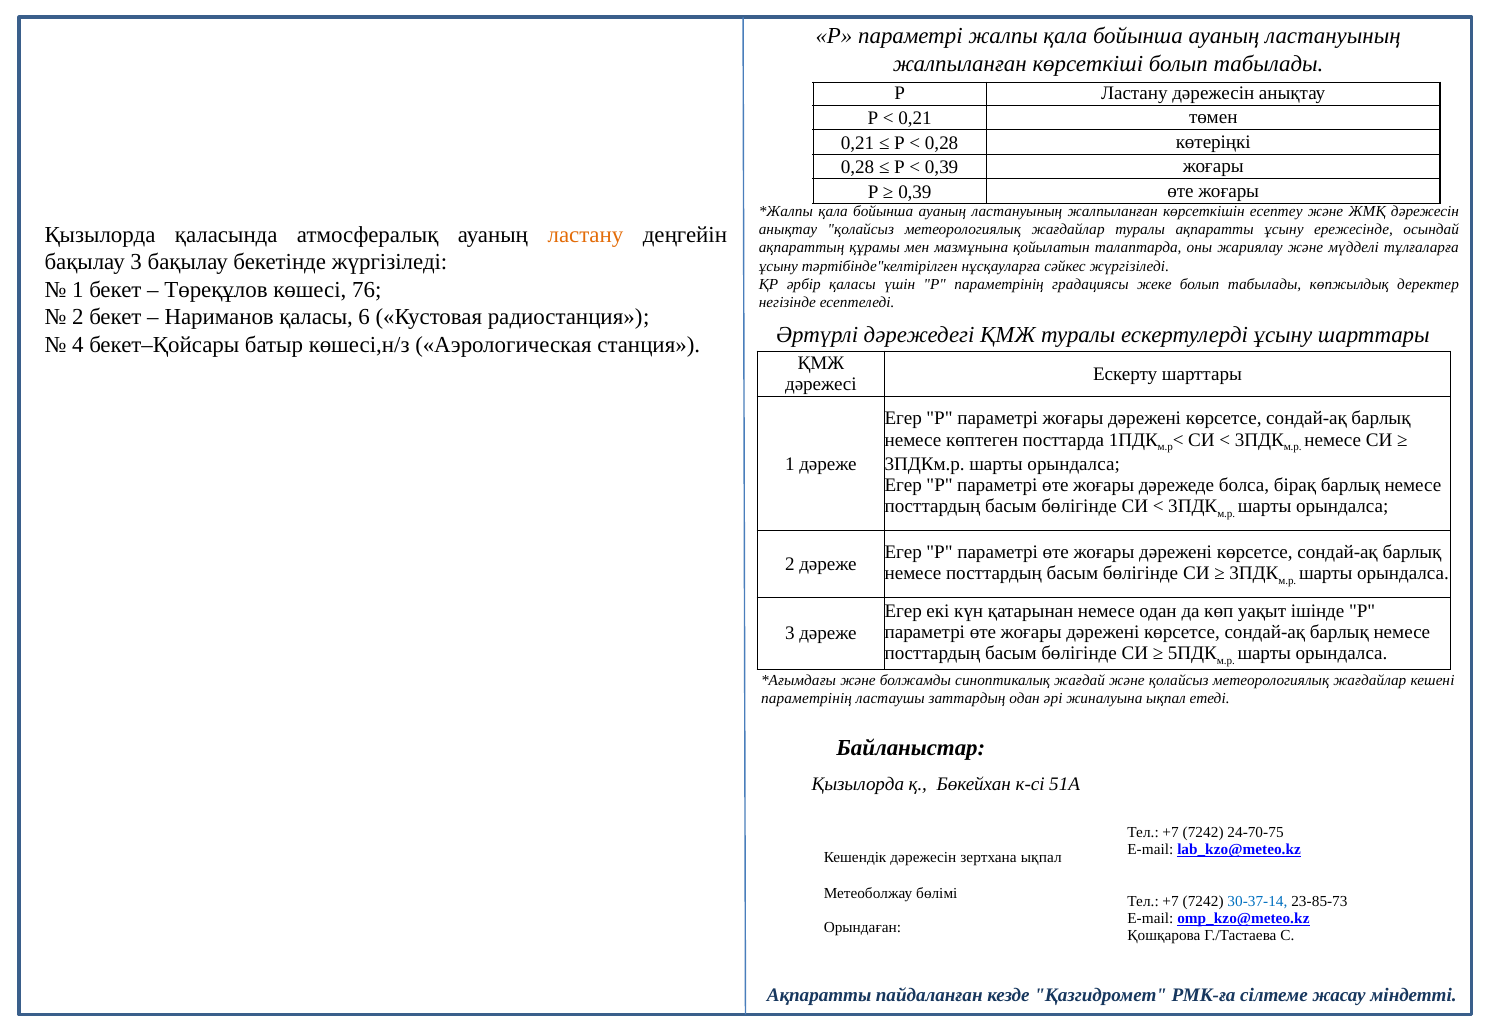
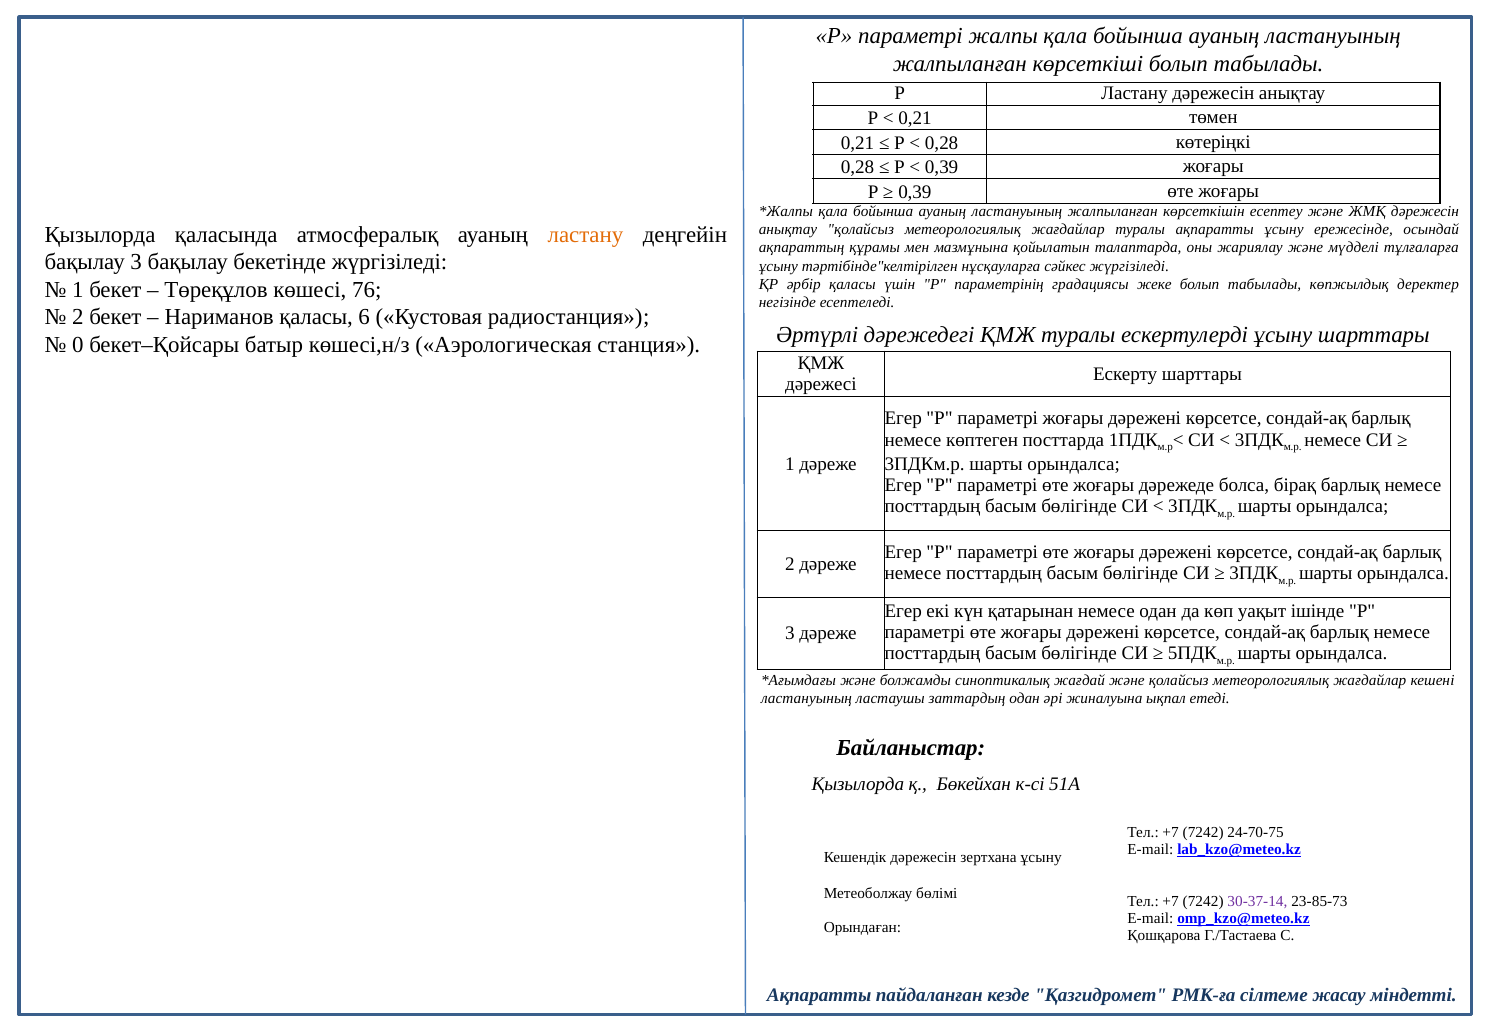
4: 4 -> 0 (78, 345)
параметрінің: параметрінің -> ластануының (807, 699)
зертхана ықпал: ықпал -> ұсыну (1041, 858)
30-37-14 colour: blue -> purple (1257, 902)
